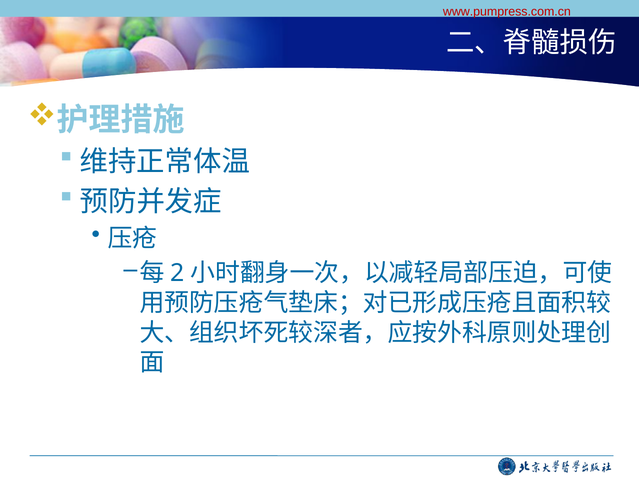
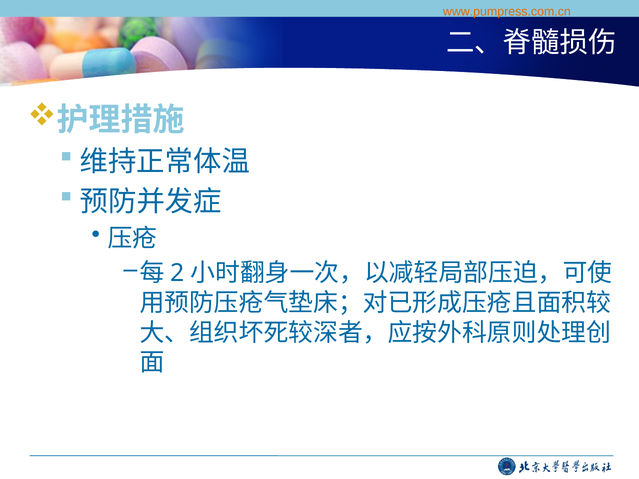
www.pumpress.com.cn colour: red -> orange (507, 11)
